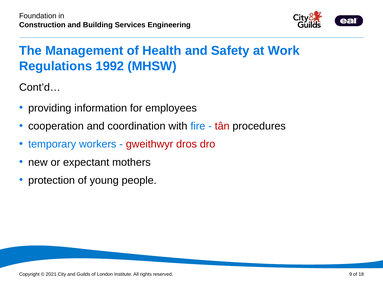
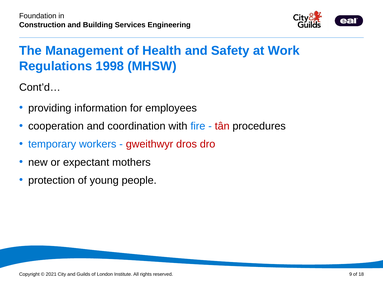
1992: 1992 -> 1998 (110, 66)
